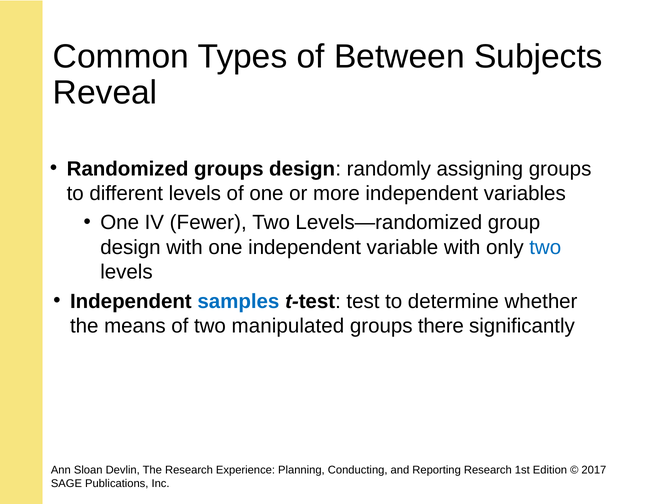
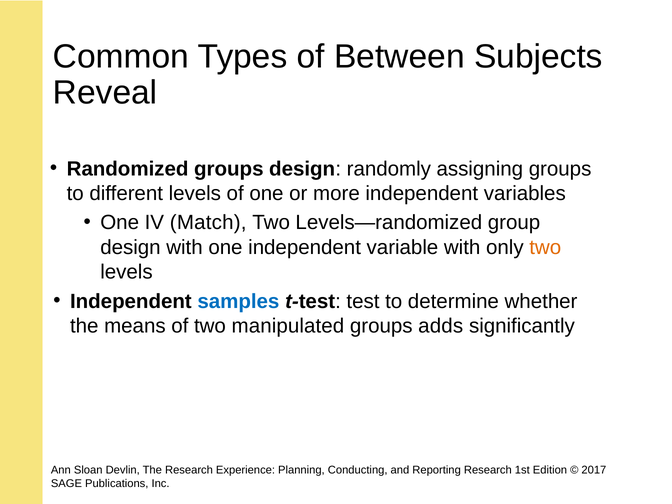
Fewer: Fewer -> Match (208, 223)
two colour: blue -> orange (545, 247)
there: there -> adds (441, 326)
